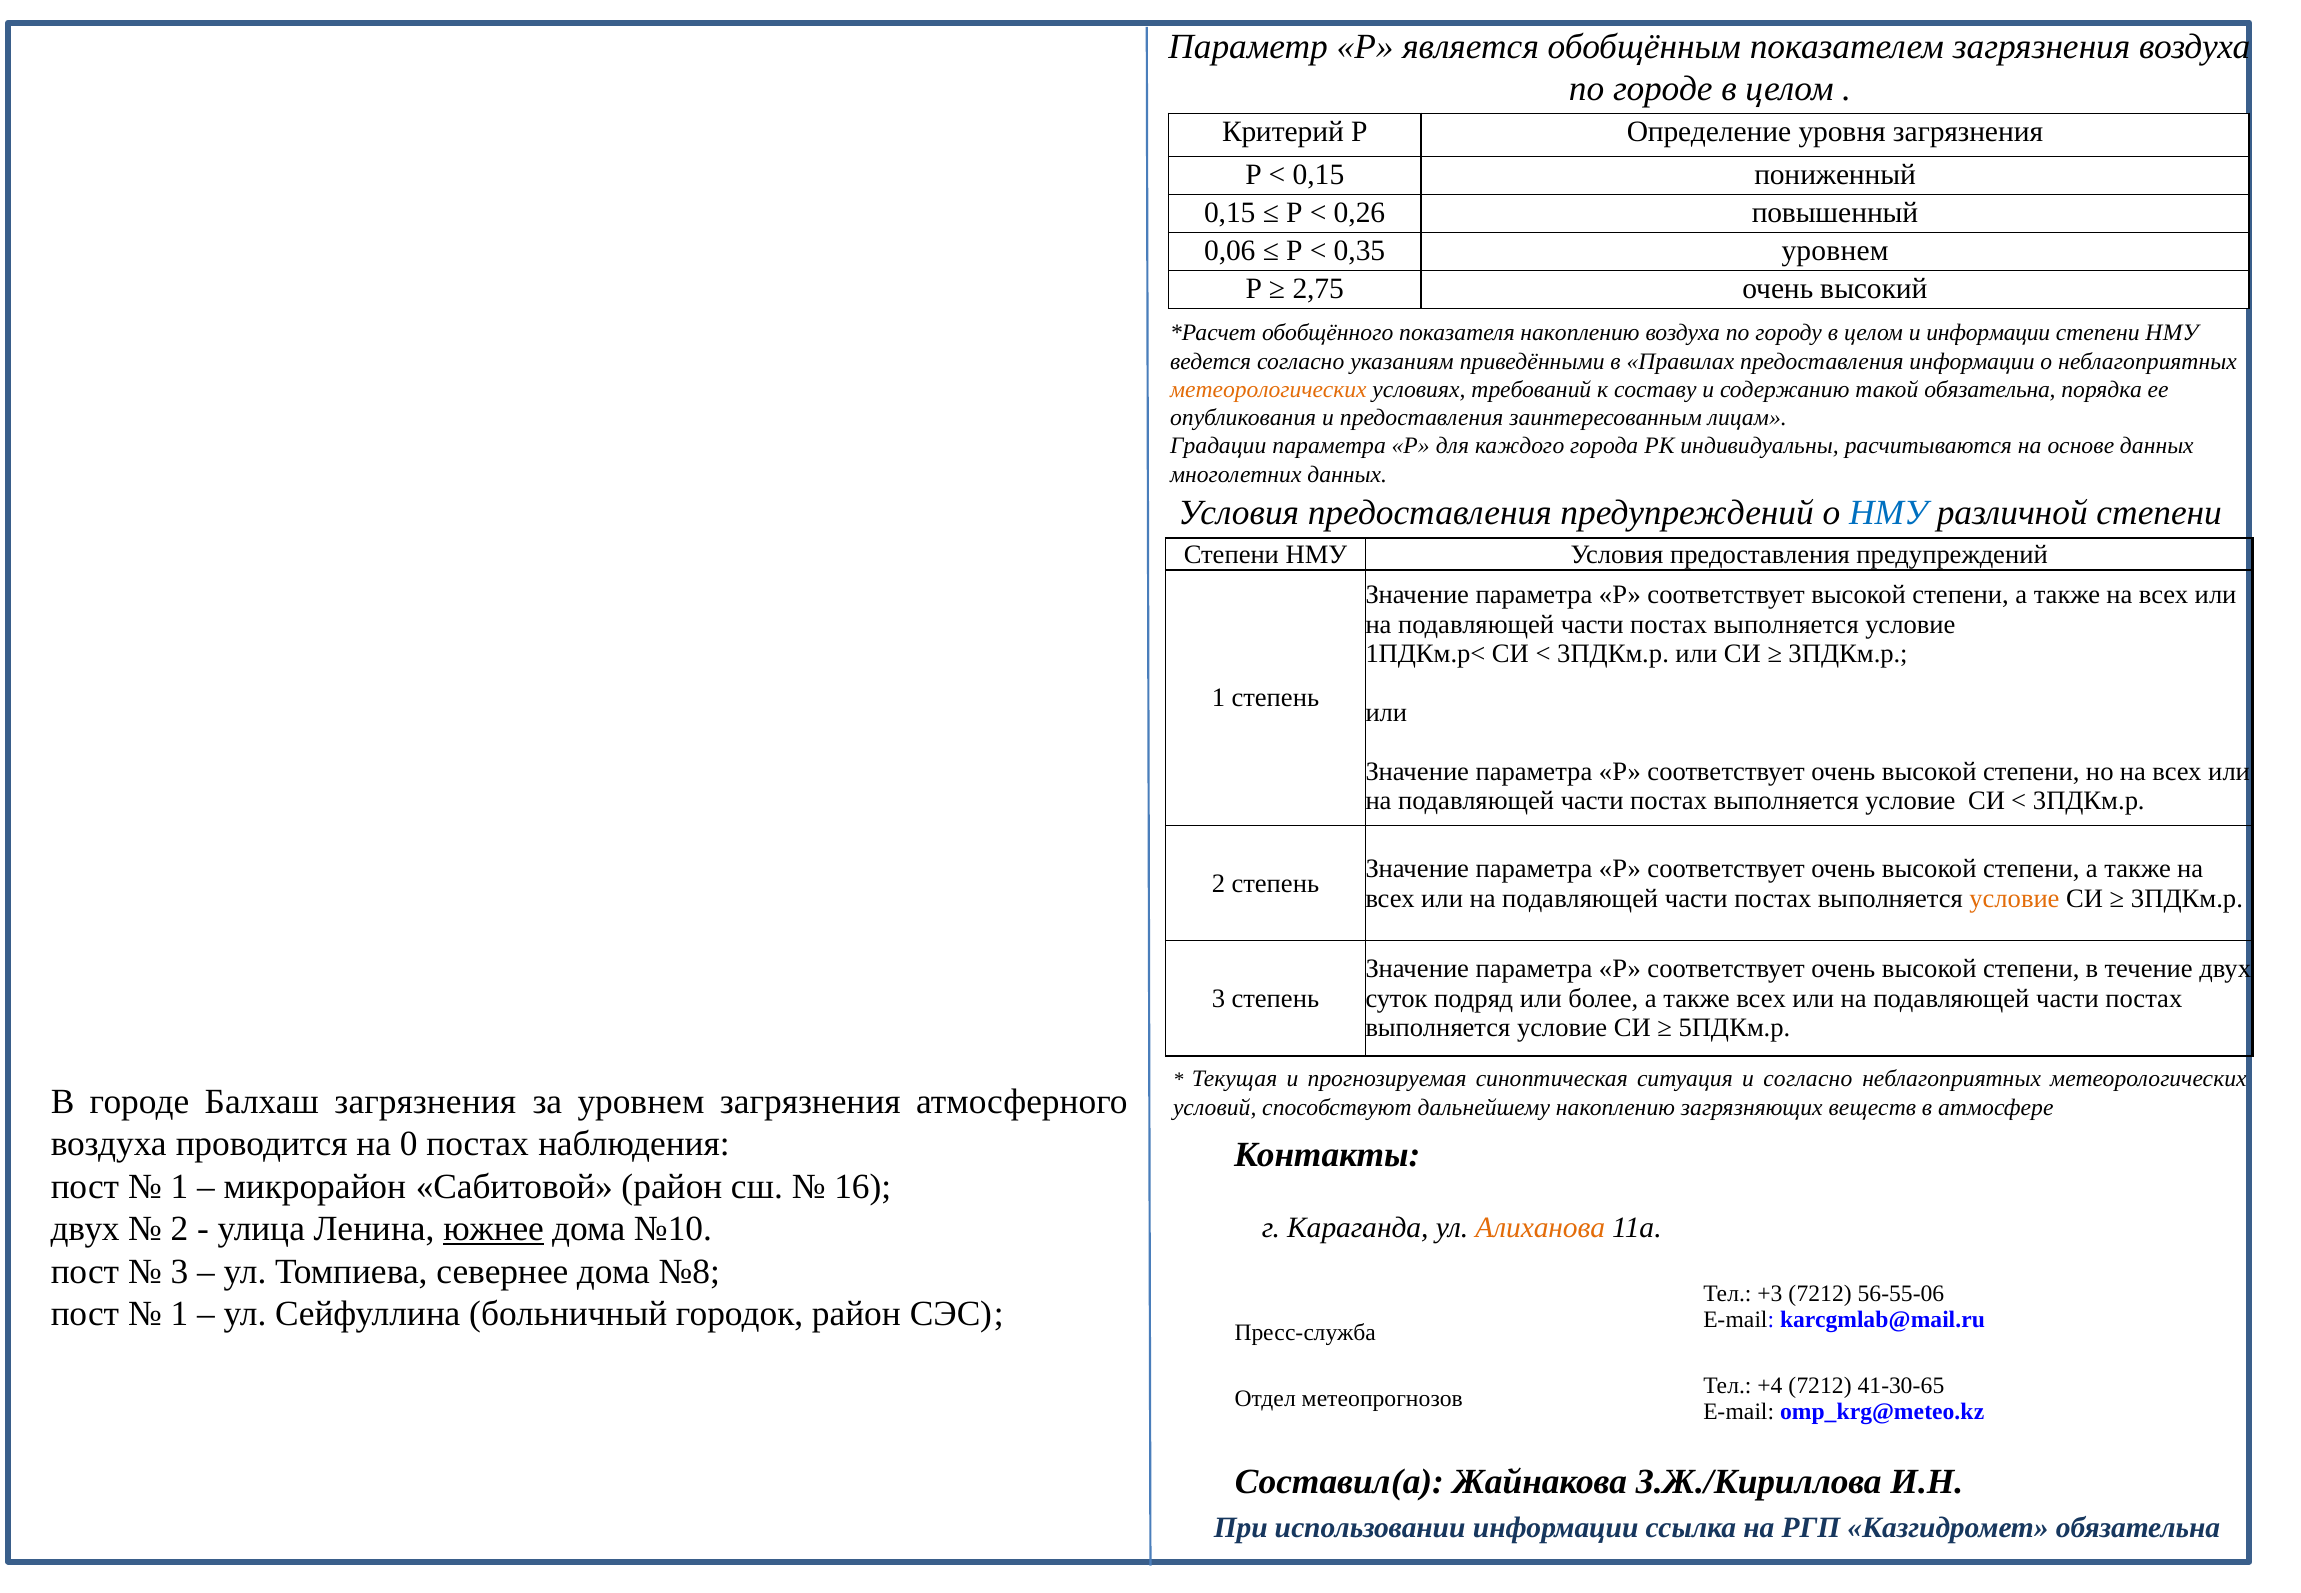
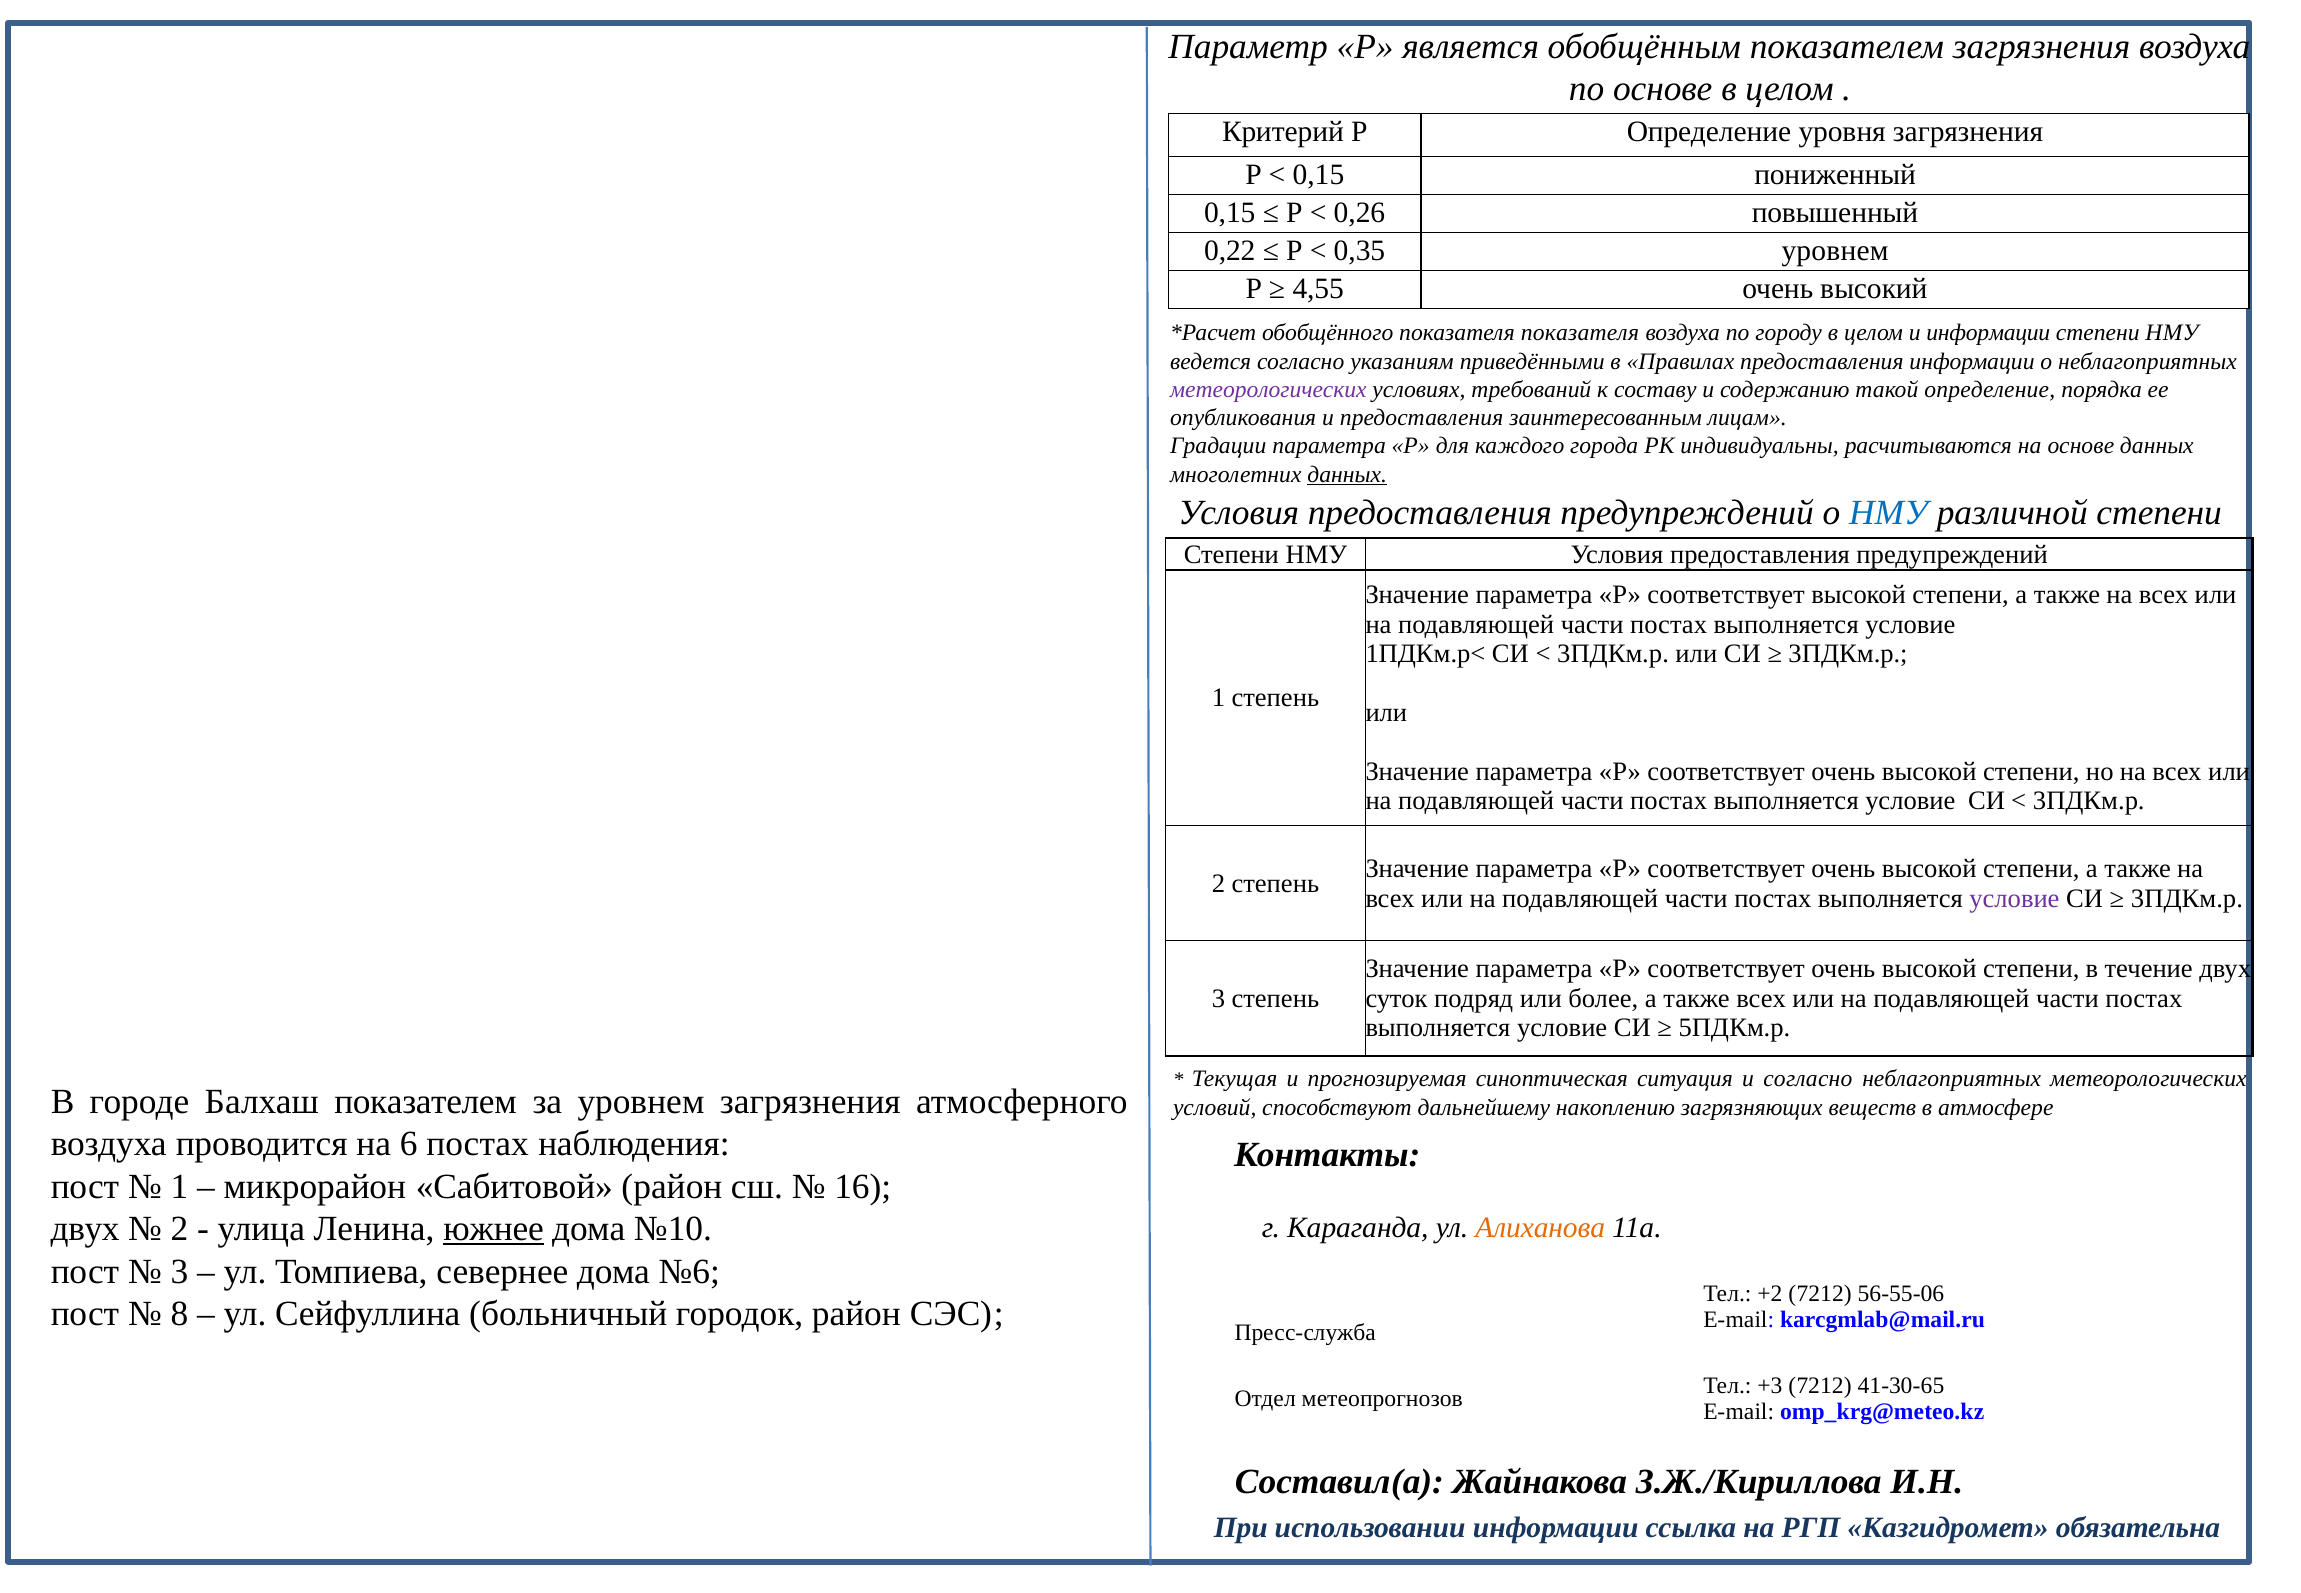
по городе: городе -> основе (1663, 89)
0,06: 0,06 -> 0,22 (1230, 251)
2,75: 2,75 -> 4,55 (1318, 289)
показателя накоплению: накоплению -> показателя (1580, 333)
метеорологических colour: orange -> purple (1268, 390)
такой обязательна: обязательна -> определение (1990, 390)
данных underline: none -> present (1347, 474)
условие colour: orange -> purple (2014, 898)
Балхаш загрязнения: загрязнения -> показателем (425, 1101)
0: 0 -> 6 (409, 1144)
№8: №8 -> №6 (689, 1271)
+3: +3 -> +2 (1770, 1294)
1: 1 -> 8 (179, 1314)
+4: +4 -> +3 (1770, 1386)
